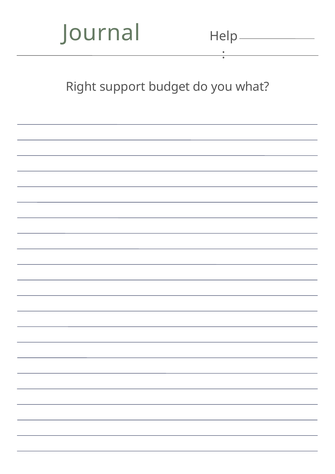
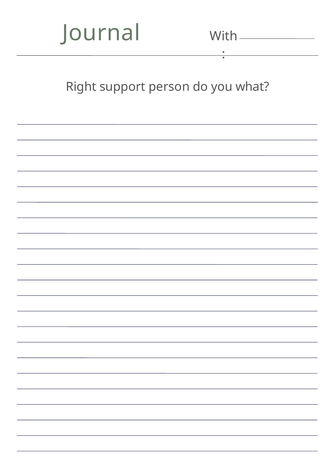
Help: Help -> With (224, 36)
budget: budget -> person (169, 87)
